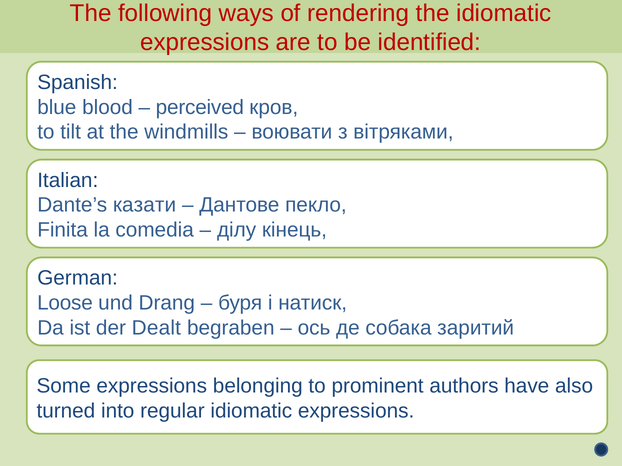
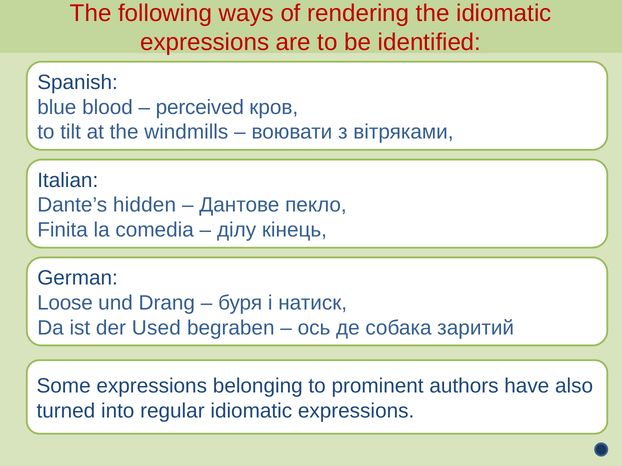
казати: казати -> hidden (145, 205)
Dealt: Dealt -> Used (156, 328)
